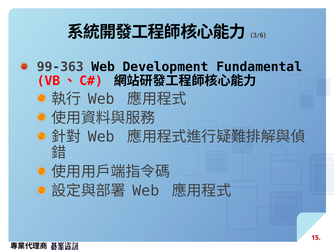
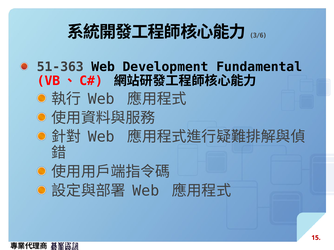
99-363: 99-363 -> 51-363 (60, 67)
